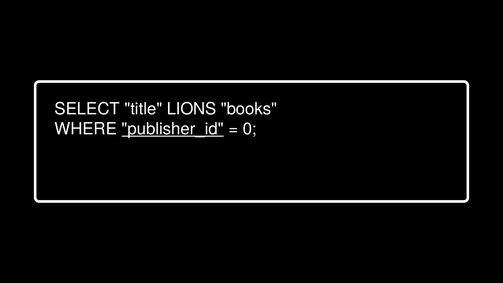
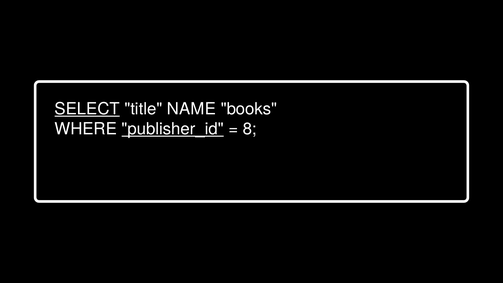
SELECT underline: none -> present (87, 109)
LIONS: LIONS -> NAME (191, 109)
0: 0 -> 8 (250, 129)
